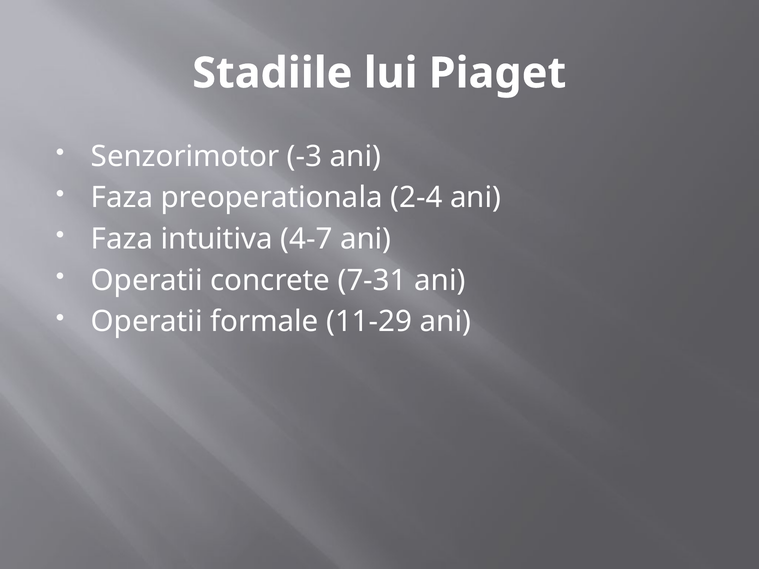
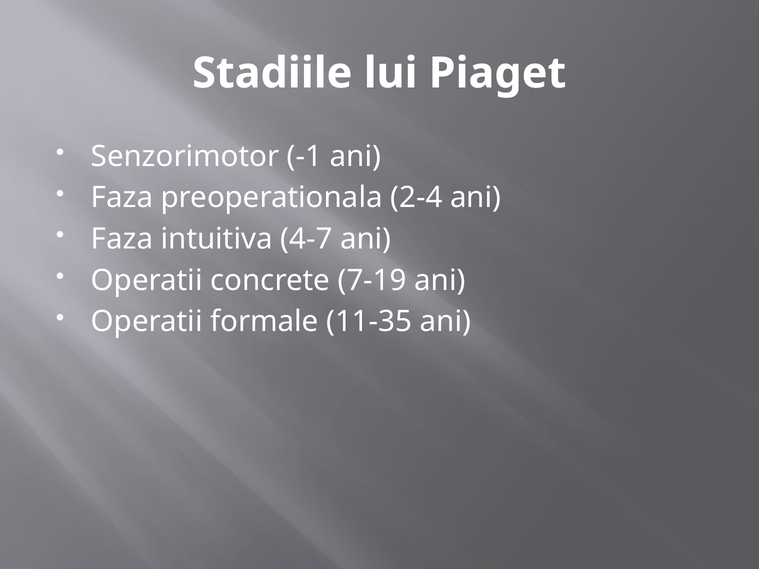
-3: -3 -> -1 (305, 156)
7-31: 7-31 -> 7-19 (372, 280)
11-29: 11-29 -> 11-35 (369, 322)
